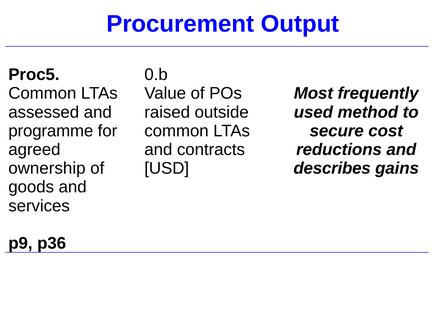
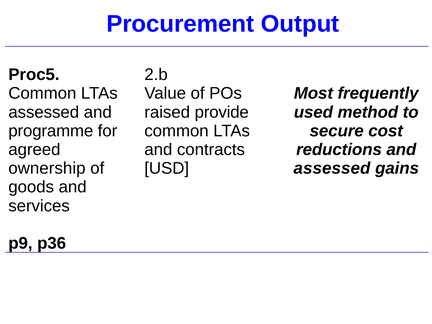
0.b: 0.b -> 2.b (156, 75)
outside: outside -> provide (222, 112)
describes: describes -> assessed (332, 168)
